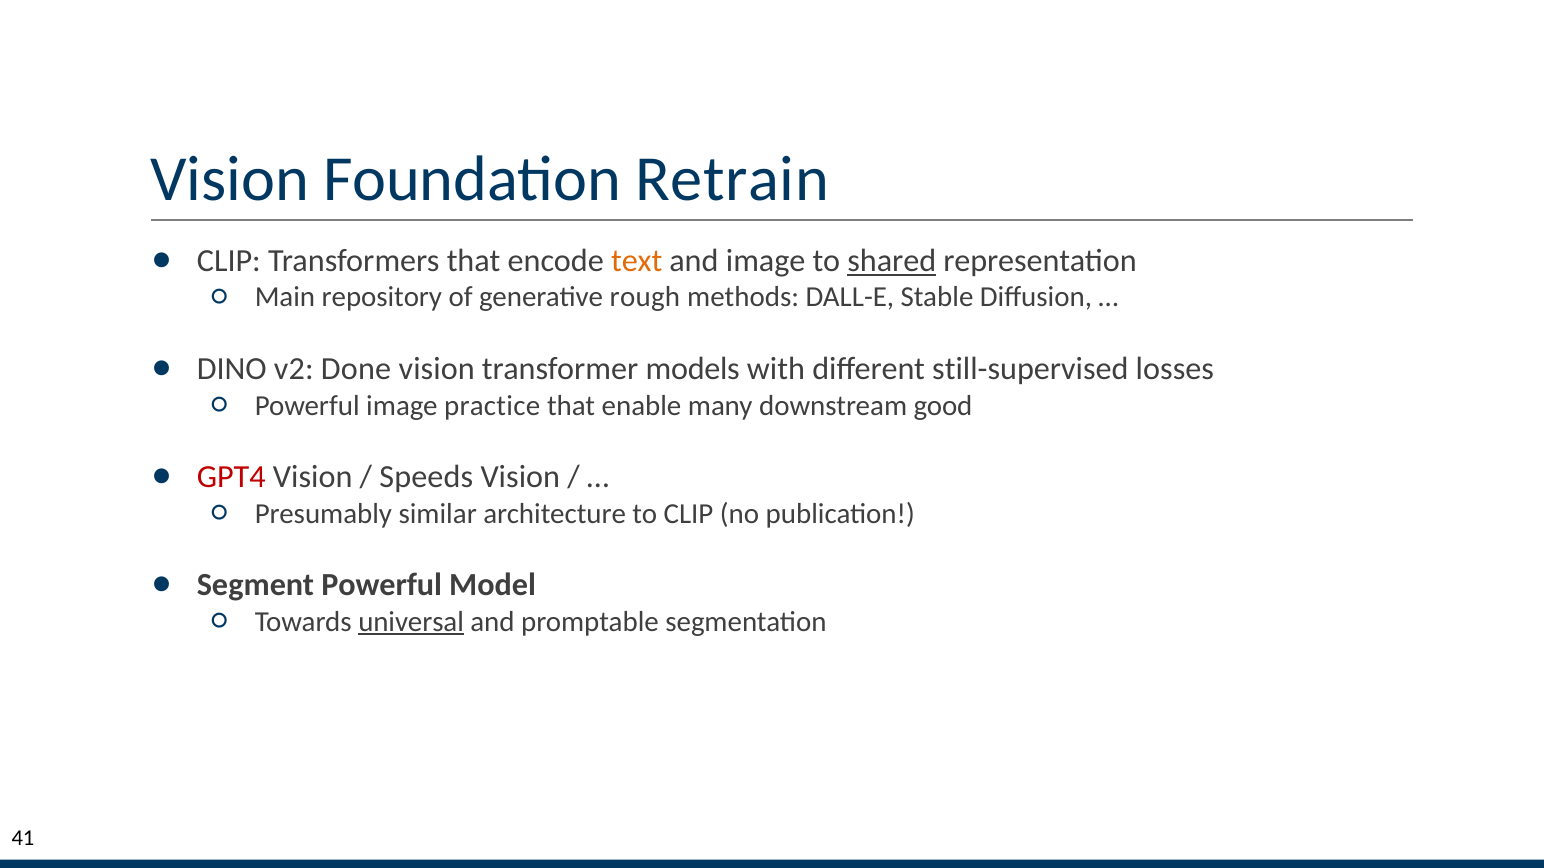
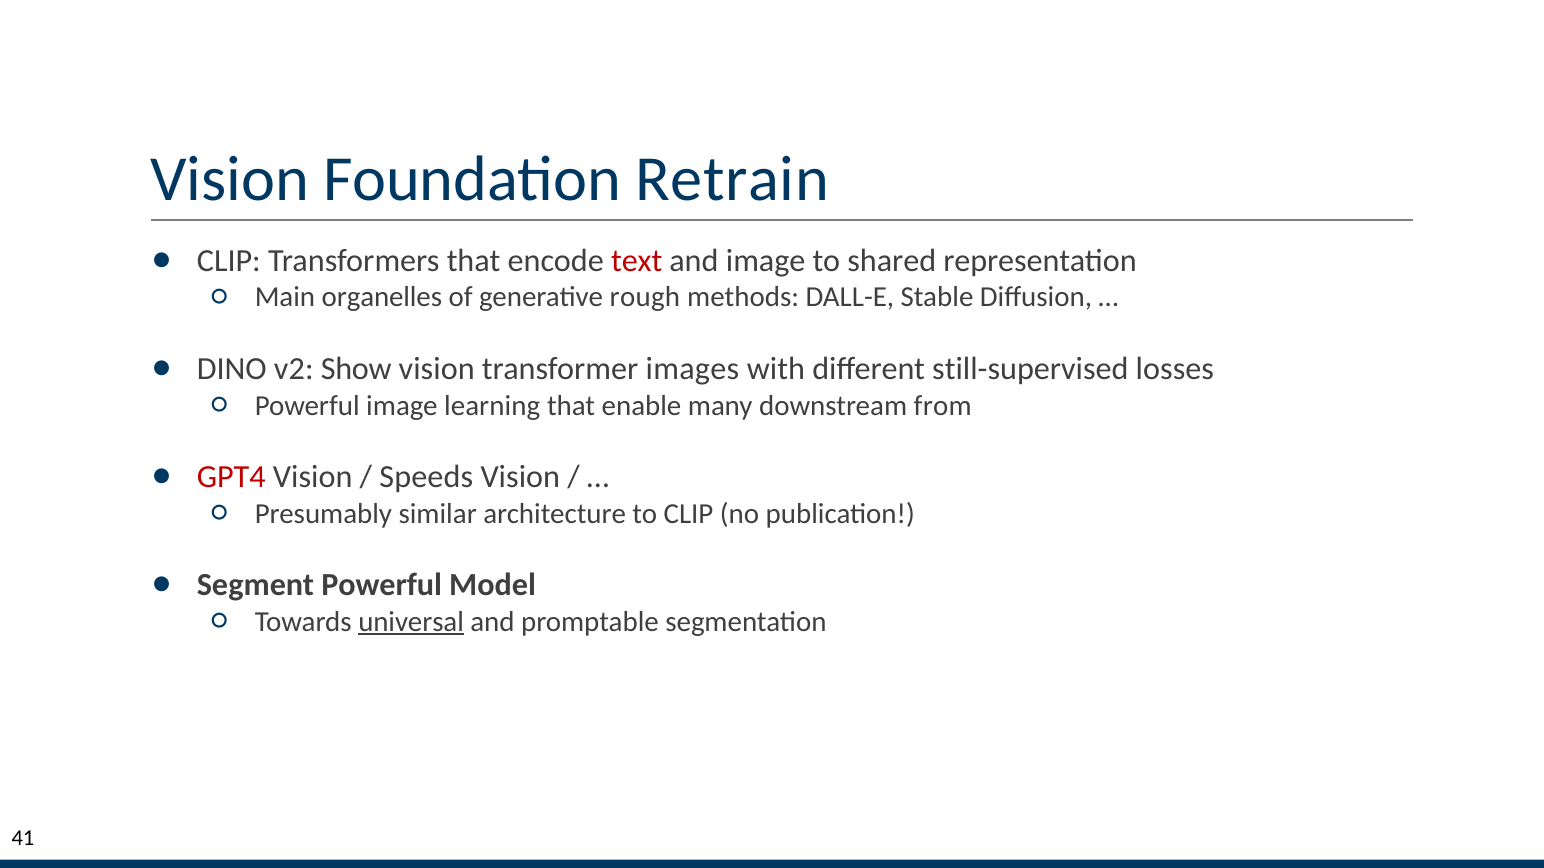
text colour: orange -> red (637, 261)
shared underline: present -> none (892, 261)
repository: repository -> organelles (382, 298)
Done: Done -> Show (356, 369)
models: models -> images (692, 369)
practice: practice -> learning (492, 406)
good: good -> from (943, 406)
